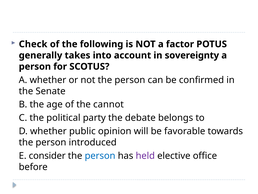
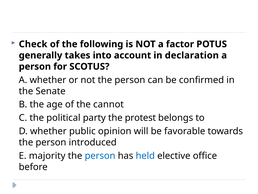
sovereignty: sovereignty -> declaration (192, 55)
debate: debate -> protest (140, 118)
consider: consider -> majority (47, 155)
held colour: purple -> blue (145, 155)
